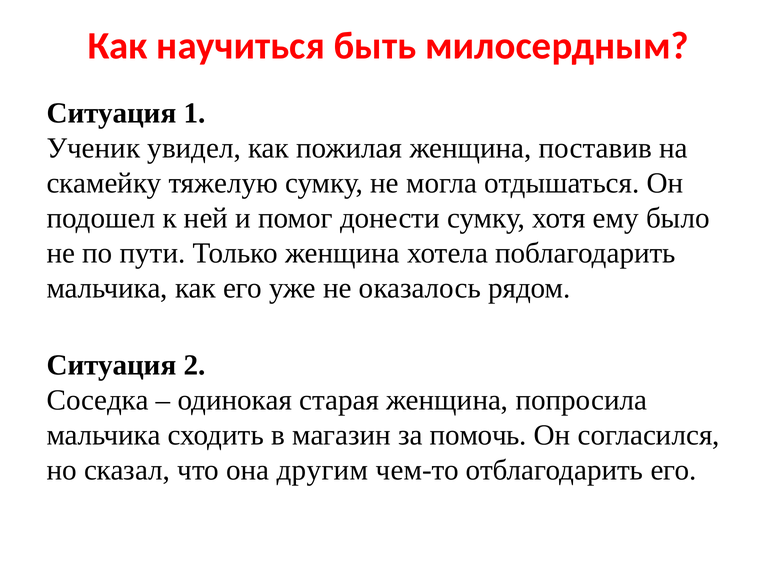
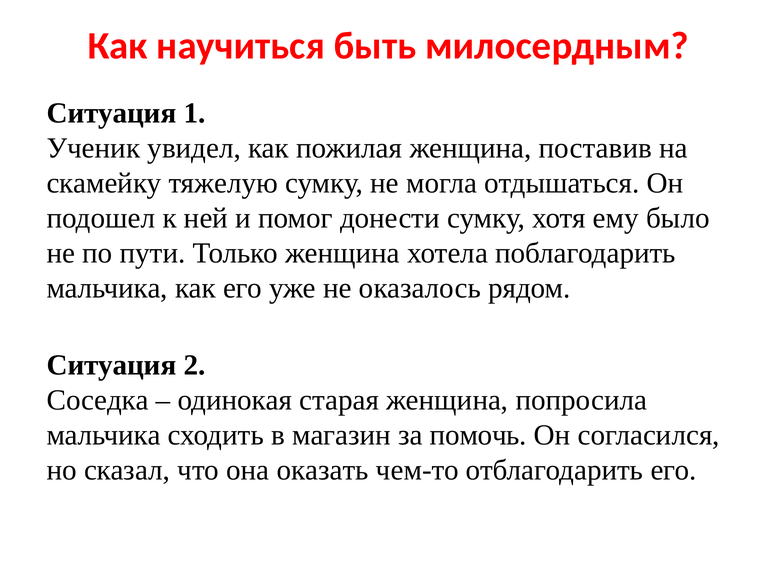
другим: другим -> оказать (323, 470)
